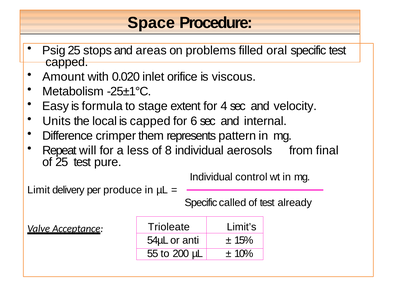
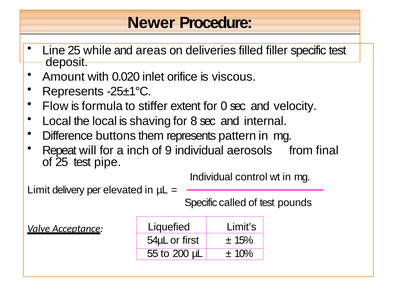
Space: Space -> Newer (151, 23)
Psig: Psig -> Line (54, 51)
stops: stops -> while (97, 51)
problems: problems -> deliveries (211, 51)
oral: oral -> filler (277, 51)
capped: capped -> deposit (67, 62)
Metabolism: Metabolism -> Represents (73, 92)
Easy: Easy -> Flow (55, 106)
stage: stage -> stiffer (153, 106)
4: 4 -> 0 (224, 106)
Units: Units -> Local (57, 121)
is capped: capped -> shaving (150, 121)
6: 6 -> 8 (194, 121)
crimper: crimper -> buttons (116, 136)
less: less -> inch (138, 151)
8: 8 -> 9 (168, 151)
pure: pure -> pipe (108, 162)
produce: produce -> elevated (123, 190)
already: already -> pounds (295, 203)
Trioleate: Trioleate -> Liquefied (169, 227)
anti: anti -> first (191, 240)
